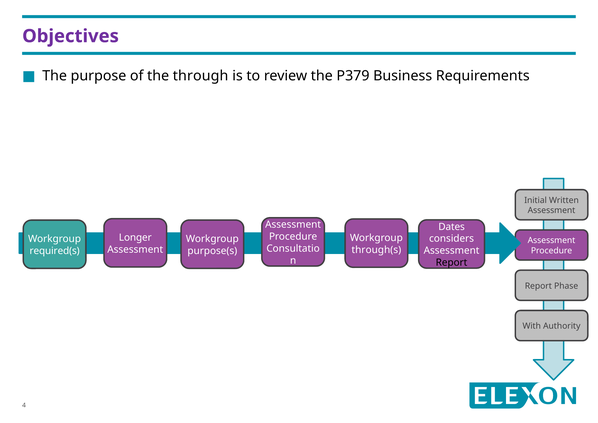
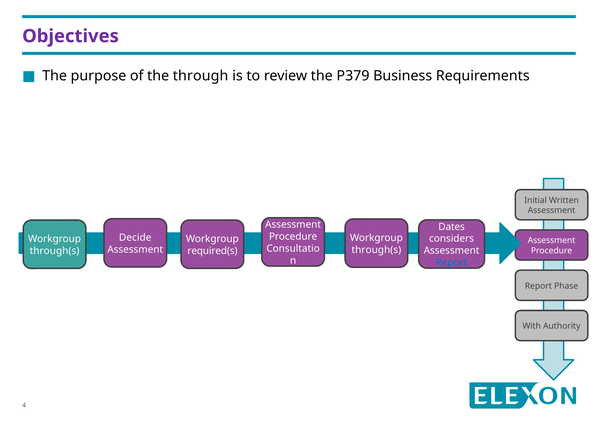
Longer: Longer -> Decide (135, 237)
required(s: required(s -> through(s (55, 251)
purpose(s: purpose(s -> required(s (212, 251)
Report colour: black -> blue (452, 263)
